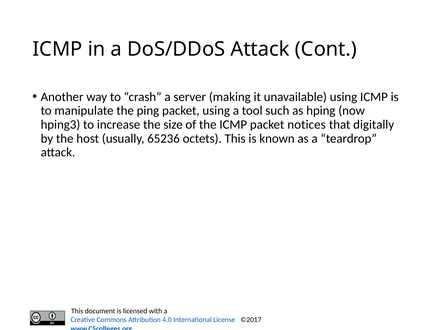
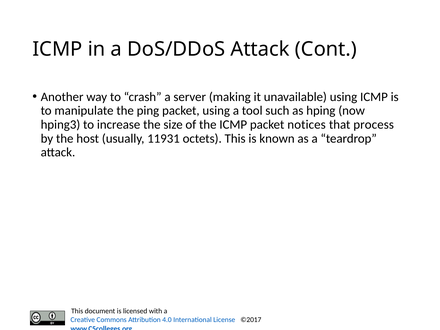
digitally: digitally -> process (374, 125)
65236: 65236 -> 11931 (164, 138)
